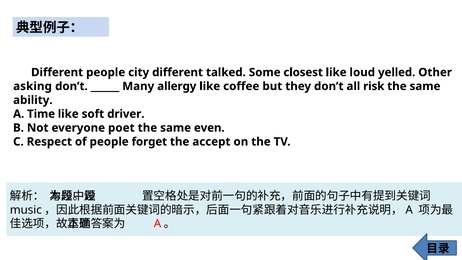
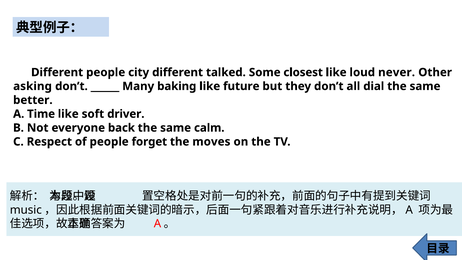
yelled: yelled -> never (397, 72)
allergy: allergy -> baking (177, 86)
coffee: coffee -> future (241, 86)
risk: risk -> dial (374, 86)
ability: ability -> better (33, 100)
poet: poet -> back (121, 128)
even: even -> calm (209, 128)
accept: accept -> moves (211, 142)
